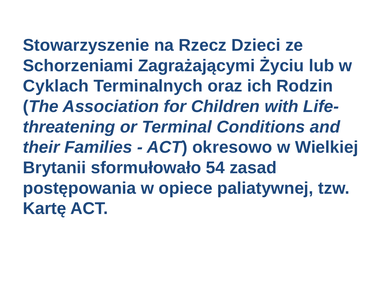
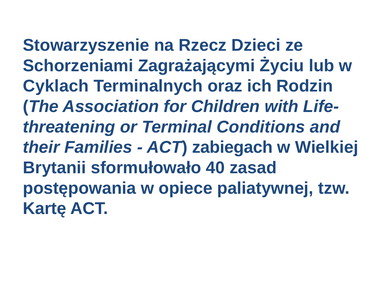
okresowo: okresowo -> zabiegach (232, 147)
54: 54 -> 40 (215, 168)
